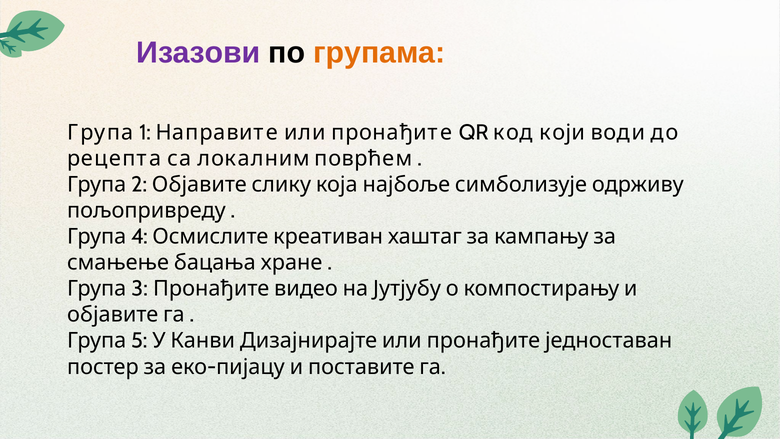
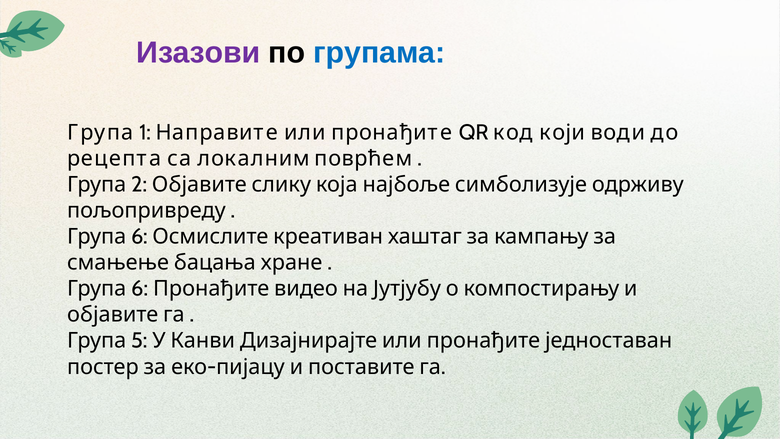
групама colour: orange -> blue (379, 53)
4: 4 -> 6 (139, 237)
3: 3 -> 6 (140, 289)
